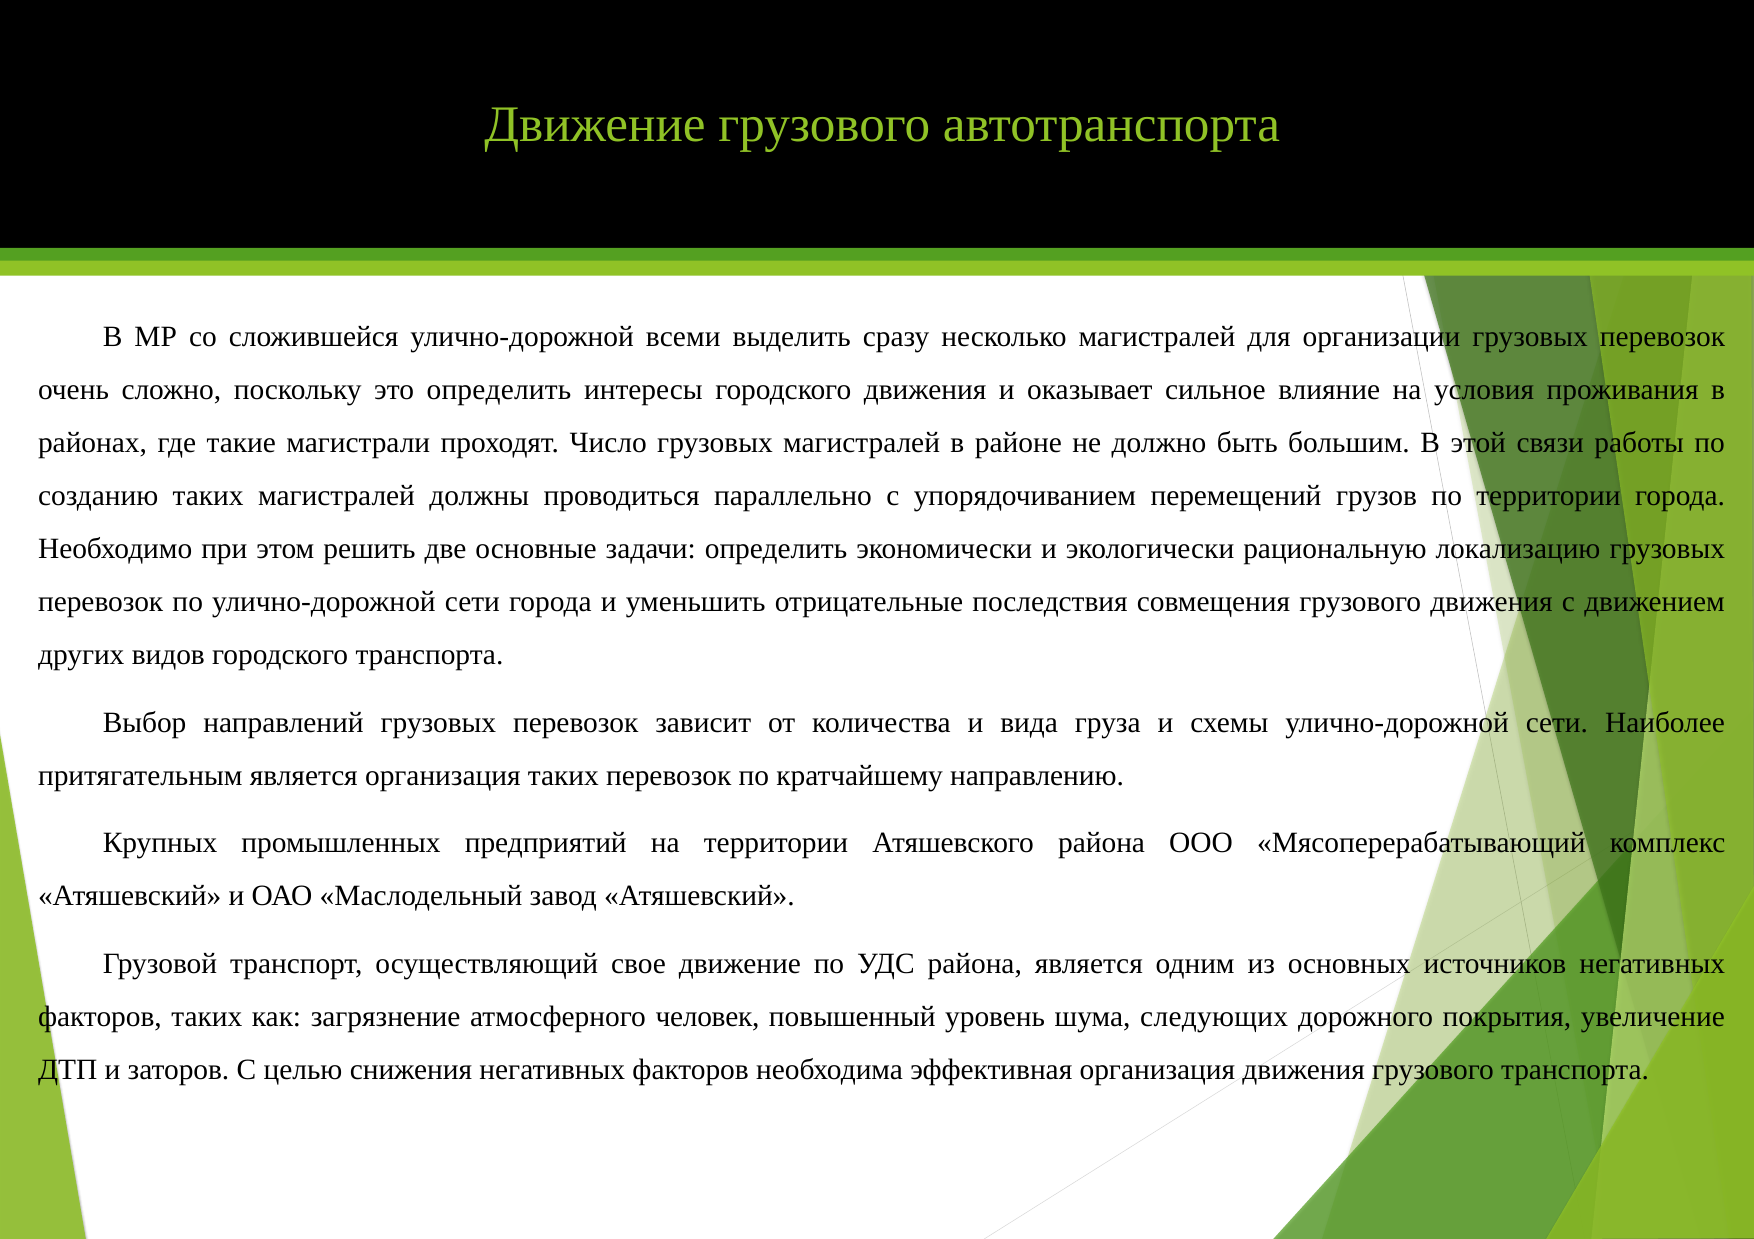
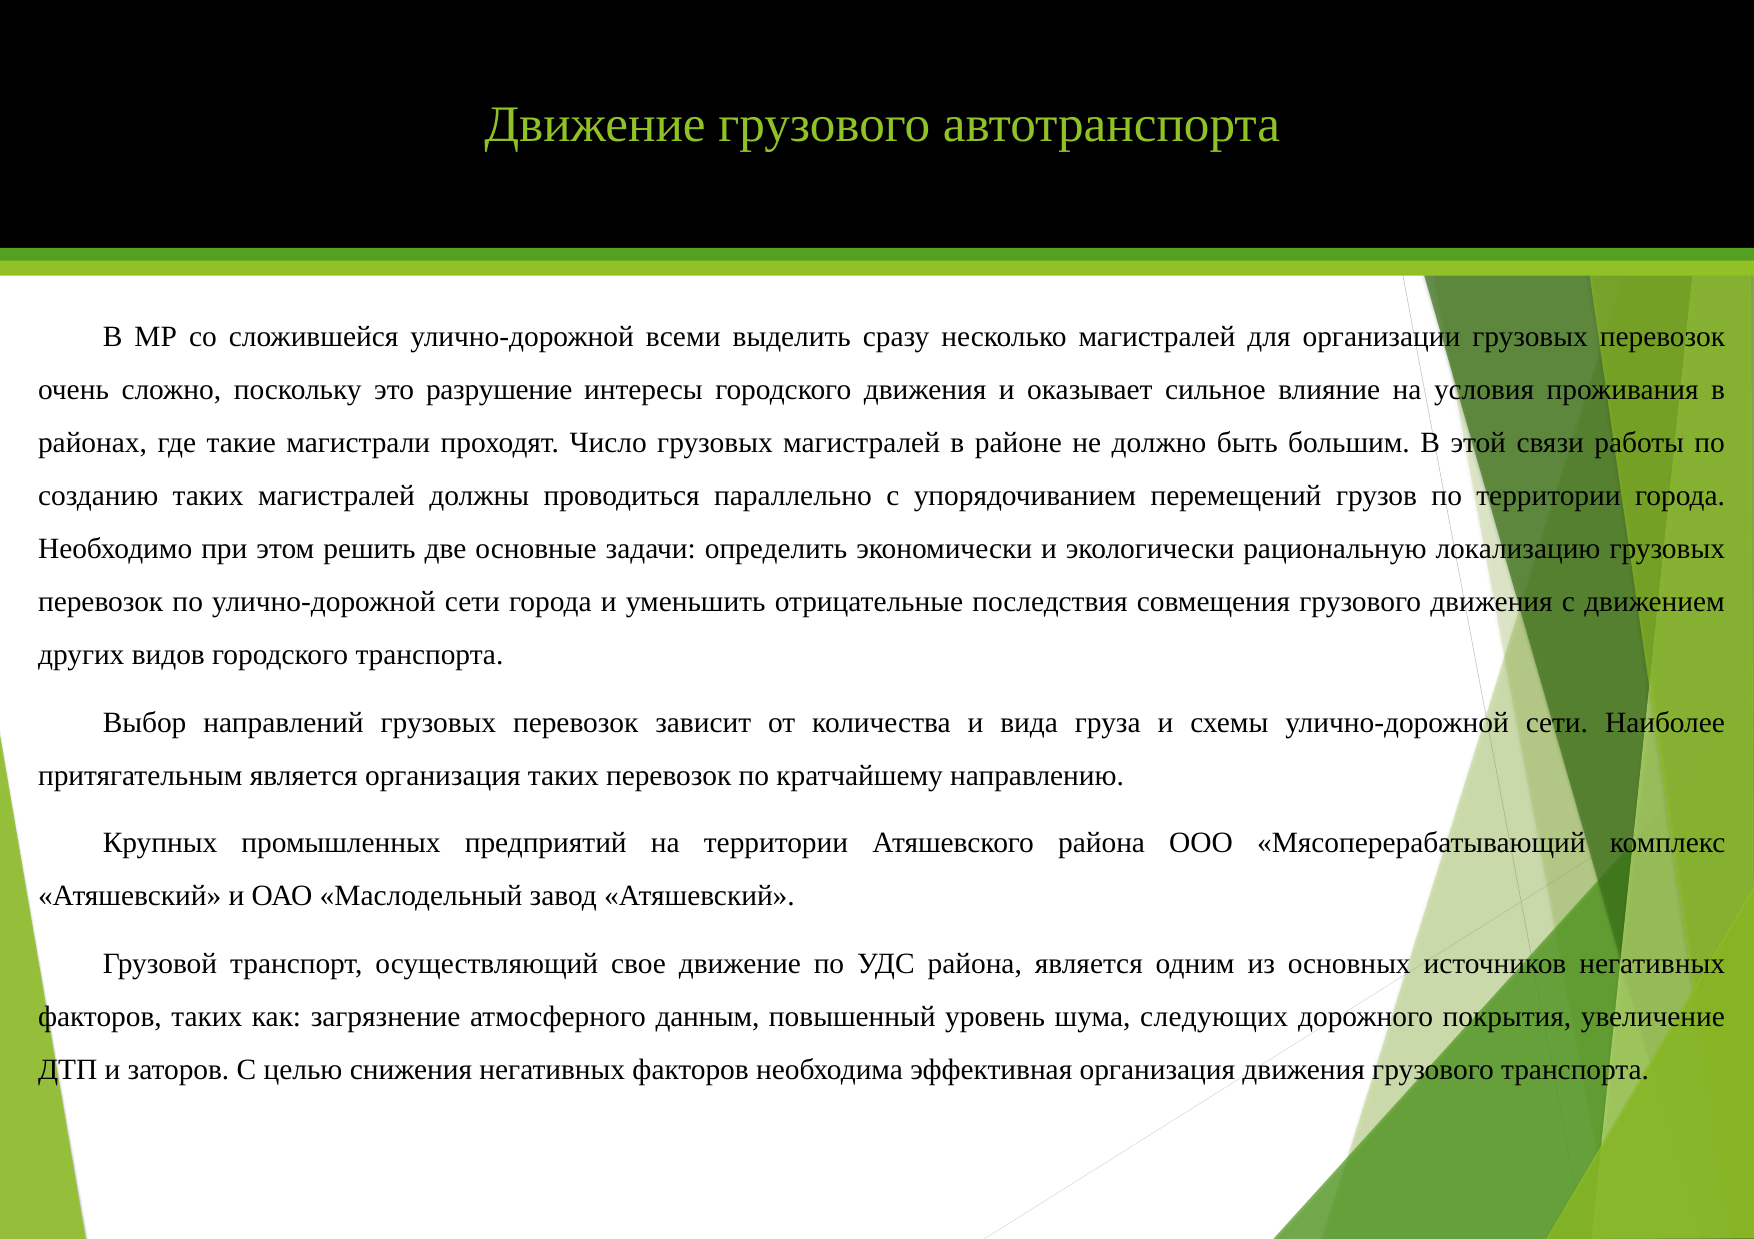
это определить: определить -> разрушение (499, 390)
человек: человек -> данным (708, 1016)
